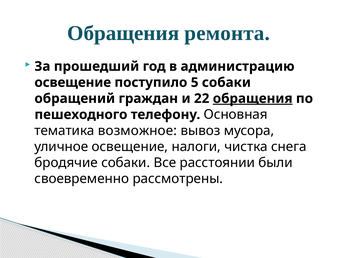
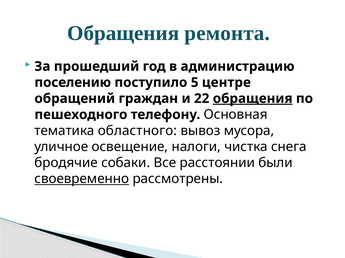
освещение: освещение -> поселению (73, 83)
5 собаки: собаки -> центре (226, 83)
возможное: возможное -> областного (137, 131)
своевременно underline: none -> present (82, 179)
